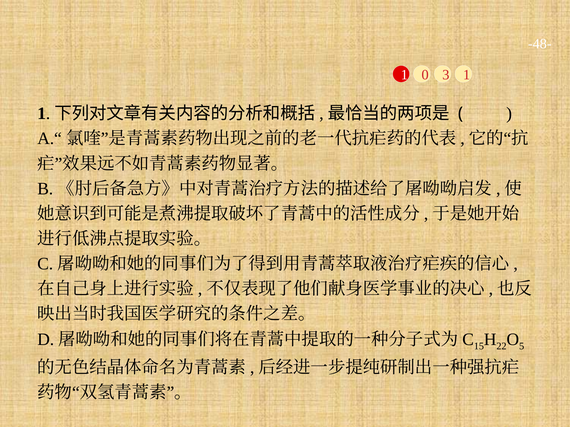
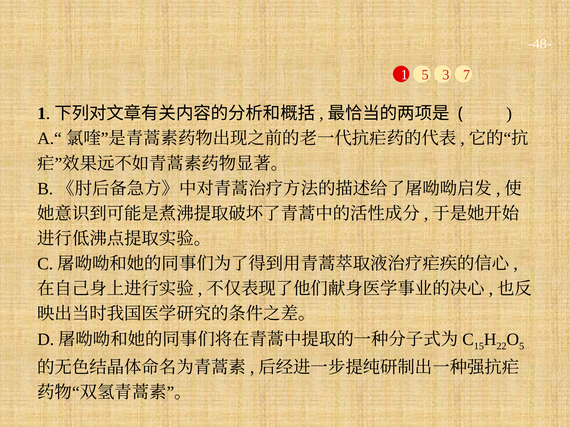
1 0: 0 -> 5 (425, 75)
3 1: 1 -> 7 (467, 75)
